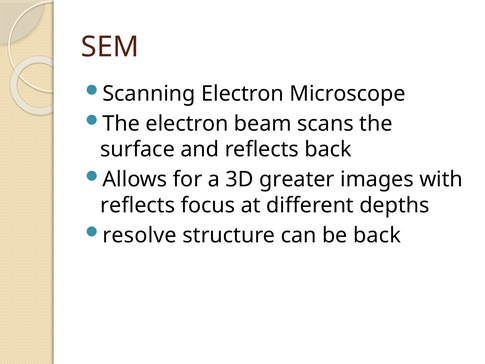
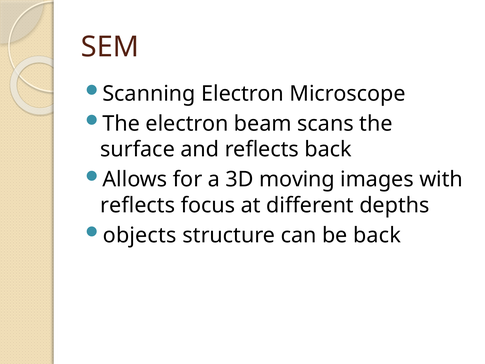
greater: greater -> moving (297, 179)
resolve: resolve -> objects (140, 235)
